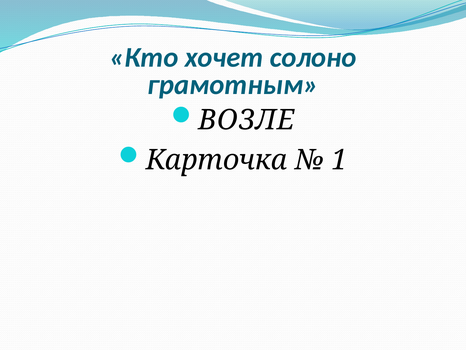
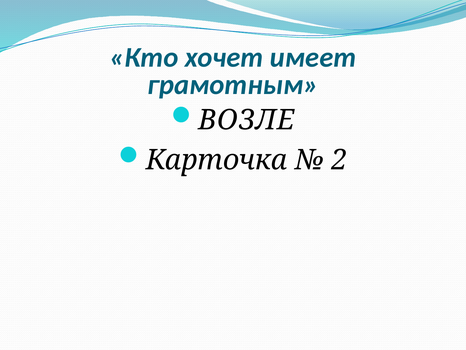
солоно: солоно -> имеет (313, 57)
1: 1 -> 2 (339, 160)
